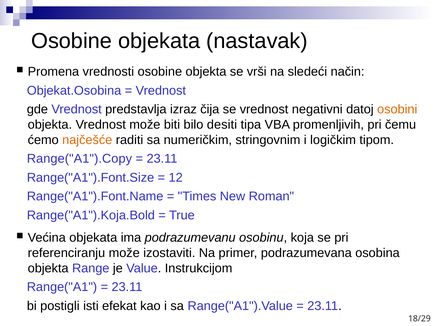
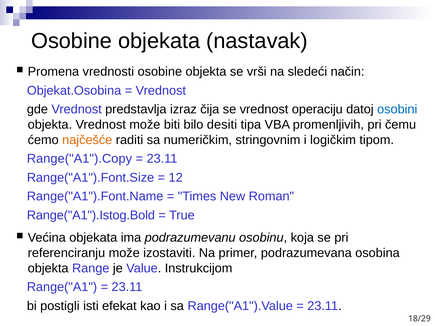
negativni: negativni -> operaciju (317, 110)
osobini colour: orange -> blue (397, 110)
Range("A1").Koja.Bold: Range("A1").Koja.Bold -> Range("A1").Istog.Bold (91, 215)
